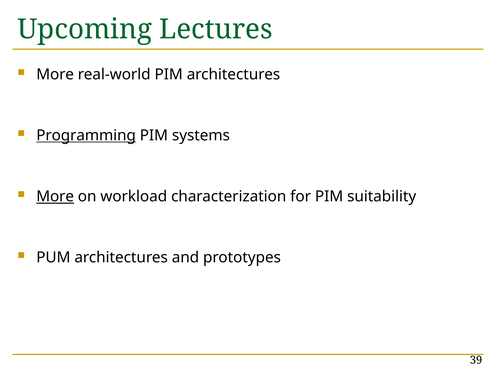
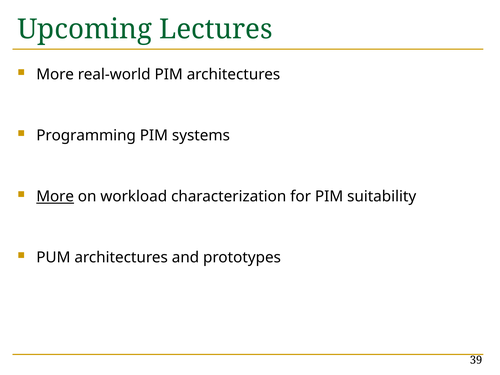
Programming underline: present -> none (86, 135)
